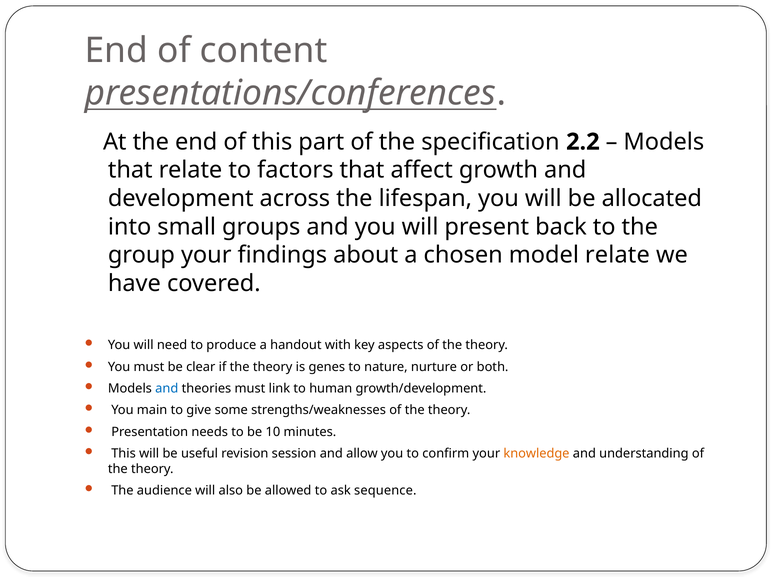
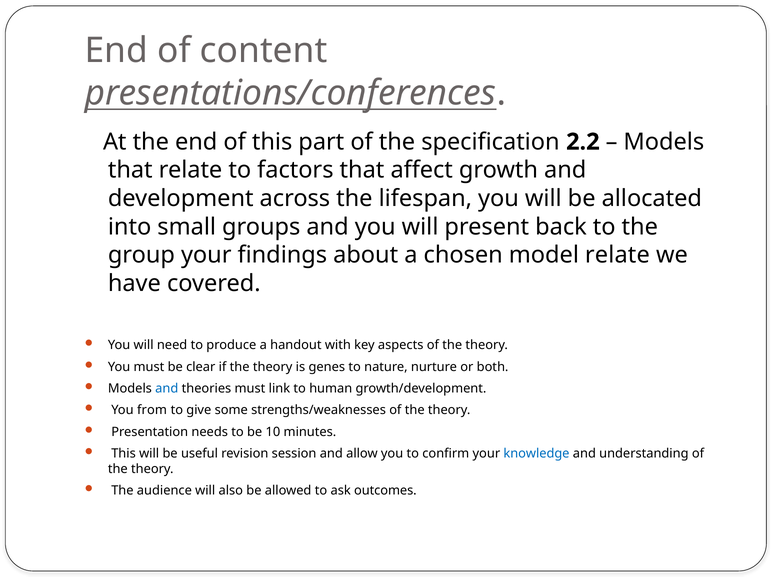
main: main -> from (152, 410)
knowledge colour: orange -> blue (536, 454)
sequence: sequence -> outcomes (385, 491)
